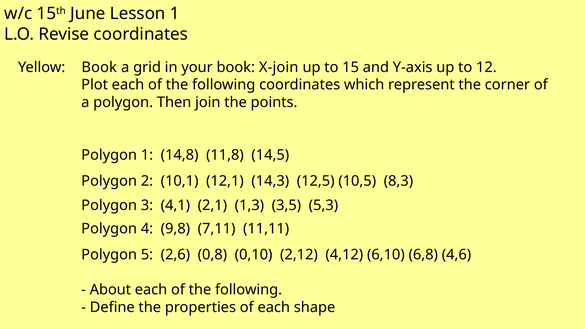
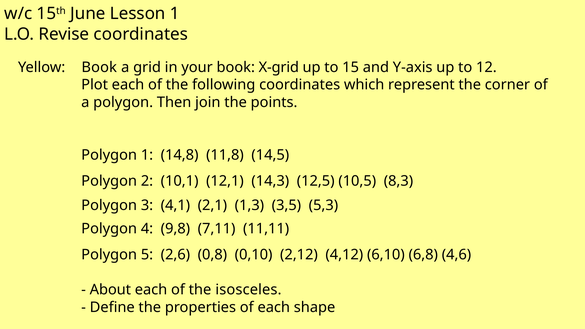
X-join: X-join -> X-grid (279, 67)
following: following -> isosceles (248, 290)
